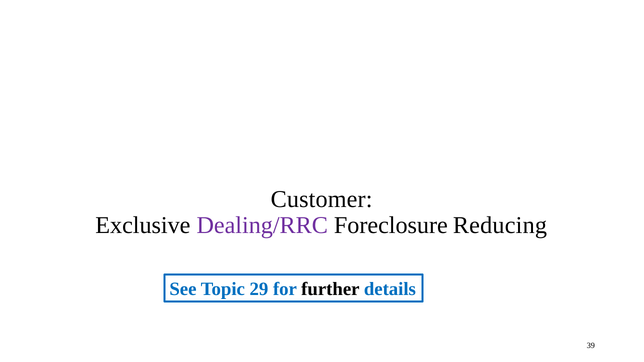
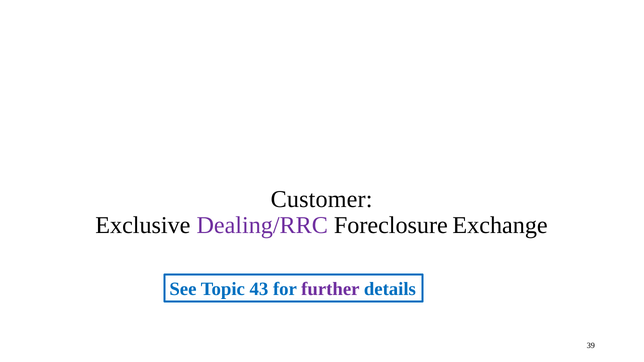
Reducing: Reducing -> Exchange (500, 225)
29: 29 -> 43 (259, 289)
further colour: black -> purple (330, 289)
